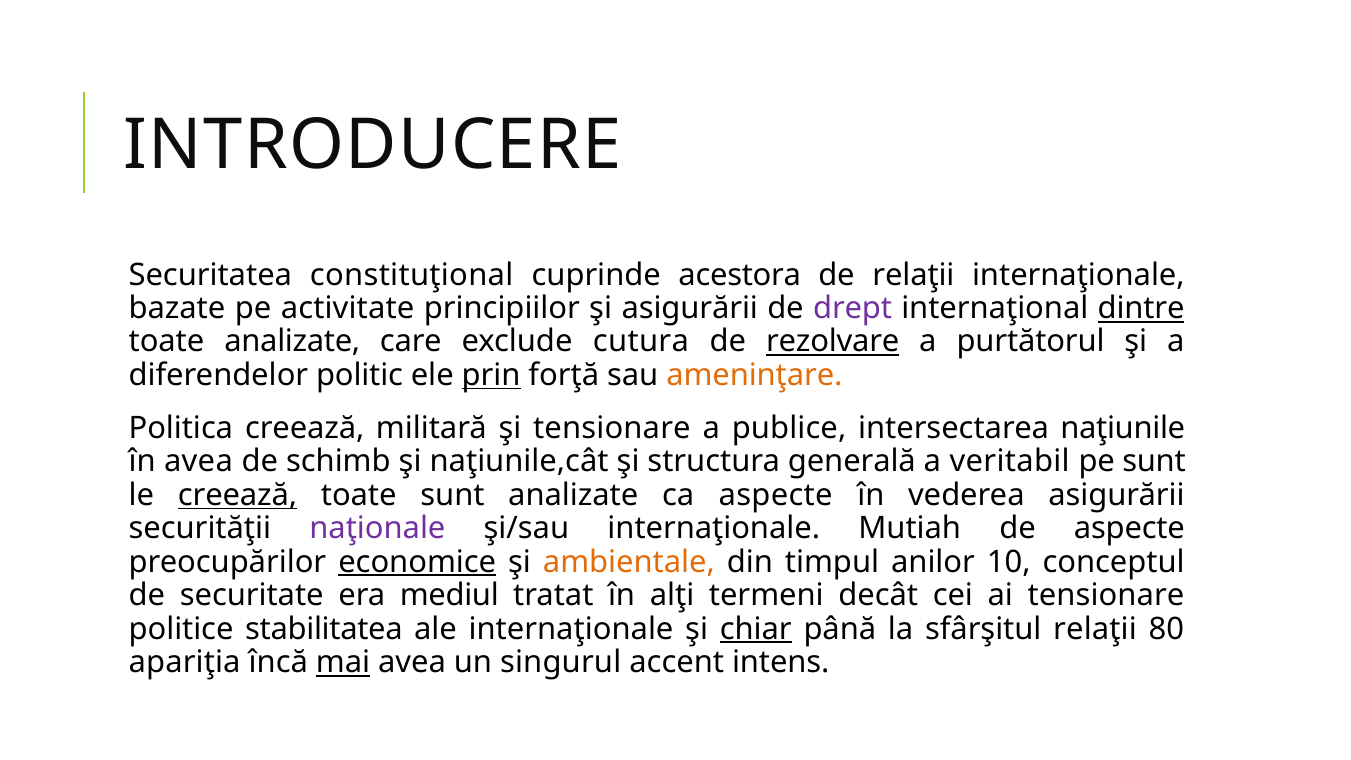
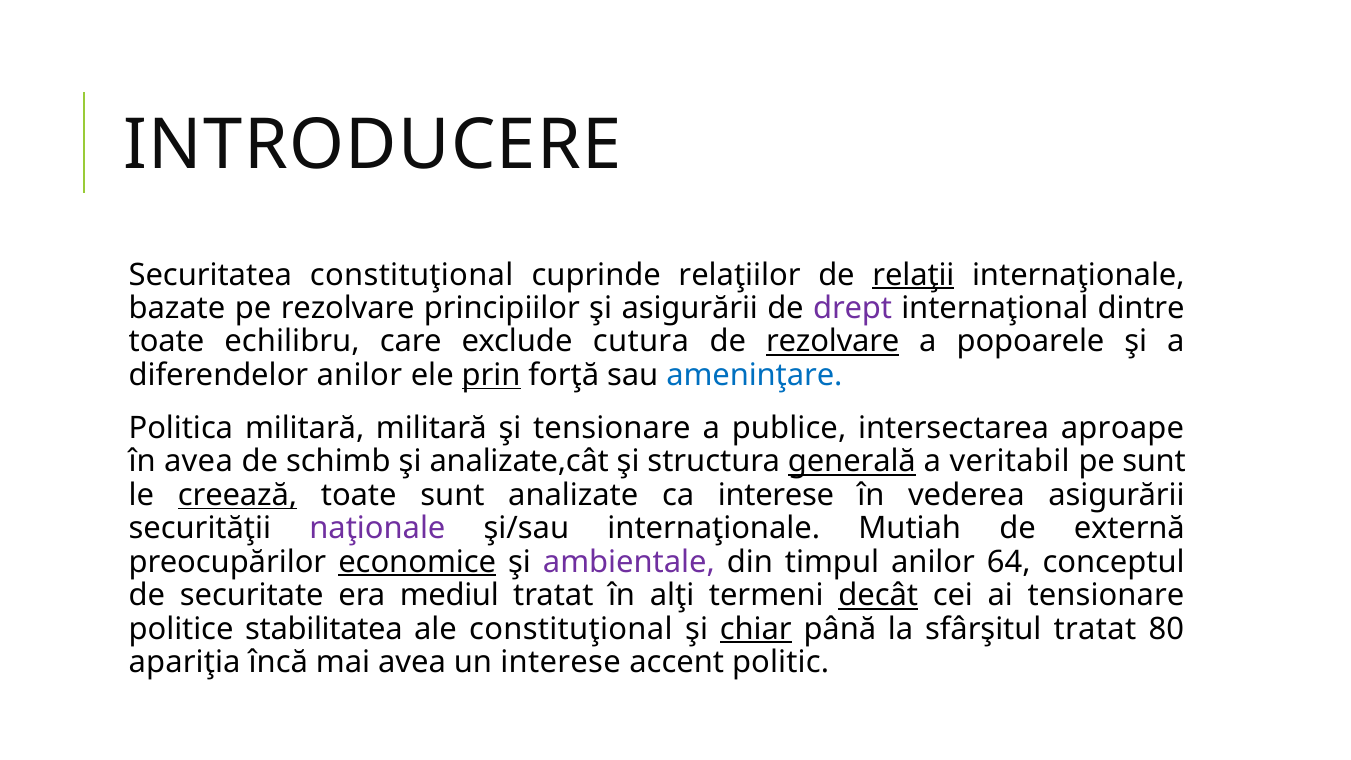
acestora: acestora -> relaţiilor (740, 275)
relaţii underline: none -> present (913, 275)
pe activitate: activitate -> rezolvare (348, 308)
dintre underline: present -> none (1141, 308)
toate analizate: analizate -> echilibru (292, 342)
purtătorul: purtătorul -> popoarele (1031, 342)
diferendelor politic: politic -> anilor (359, 375)
ameninţare colour: orange -> blue (754, 375)
Politica creează: creează -> militară (305, 428)
naţiunile: naţiunile -> aproape (1122, 428)
naţiunile,cât: naţiunile,cât -> analizate,cât (519, 462)
generală underline: none -> present (852, 462)
ca aspecte: aspecte -> interese (776, 495)
de aspecte: aspecte -> externă (1129, 529)
ambientale colour: orange -> purple (629, 562)
10: 10 -> 64 (1009, 562)
decât underline: none -> present (878, 595)
ale internaţionale: internaţionale -> constituţional (571, 629)
sfârşitul relaţii: relaţii -> tratat (1095, 629)
mai underline: present -> none (343, 662)
un singurul: singurul -> interese (561, 662)
intens: intens -> politic (781, 662)
